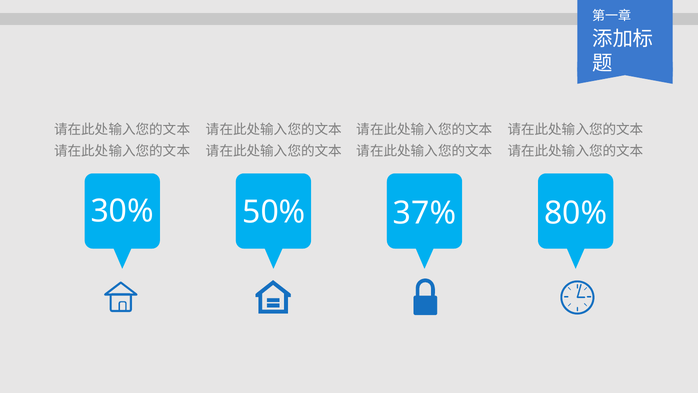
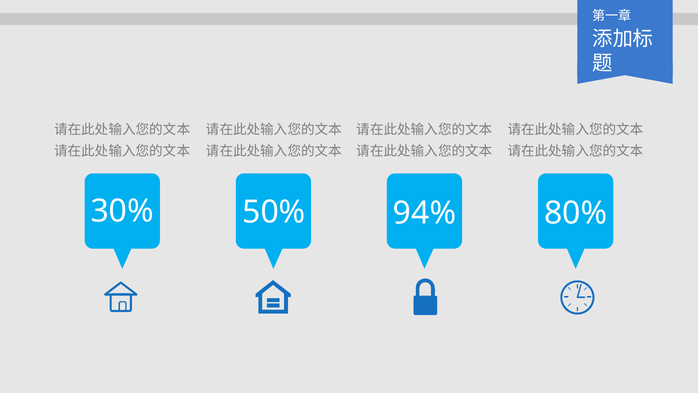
37%: 37% -> 94% (425, 213)
